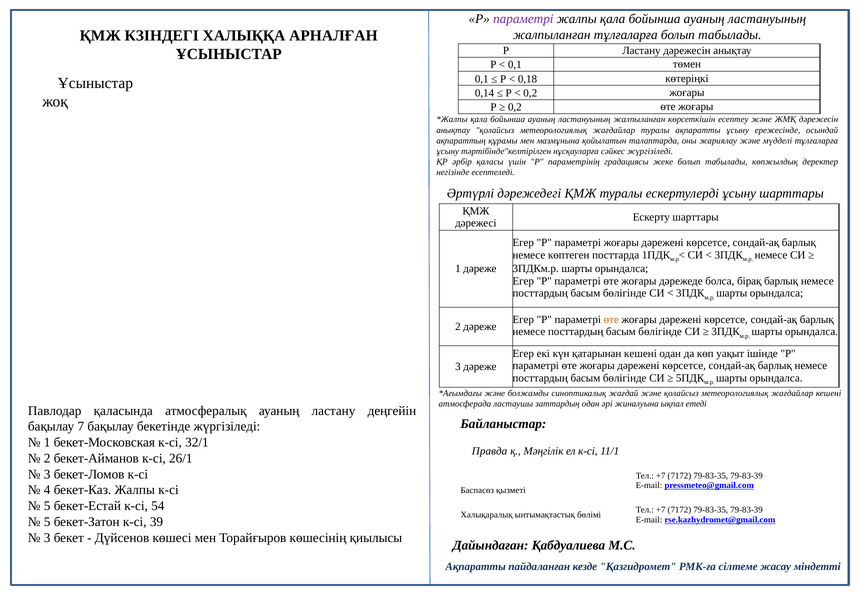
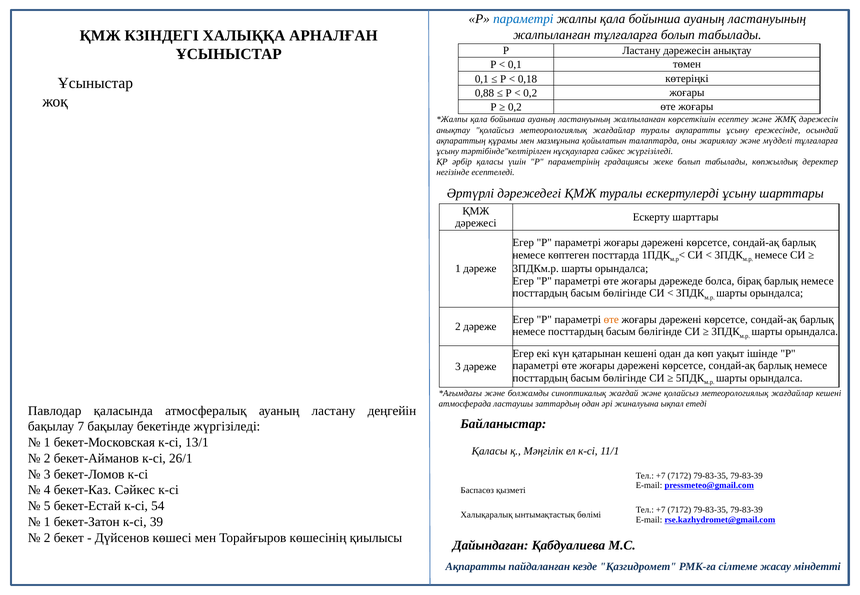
параметрі colour: purple -> blue (523, 19)
0,14: 0,14 -> 0,88 (485, 93)
32/1: 32/1 -> 13/1 (197, 443)
Правда: Правда -> Қаласы (490, 452)
бекет-Каз Жалпы: Жалпы -> Сәйкес (135, 490)
5: 5 -> 1 (47, 522)
3: 3 -> 2 (47, 538)
